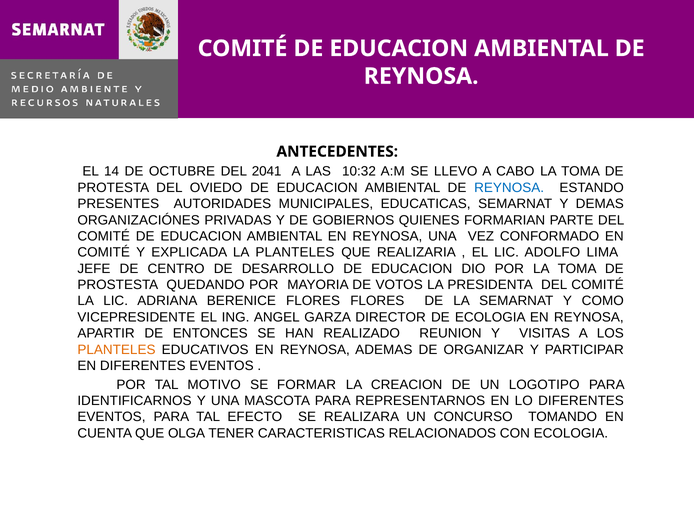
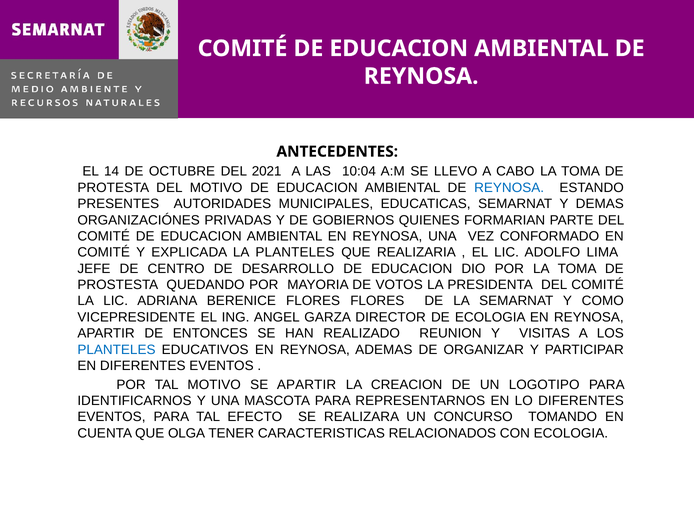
2041: 2041 -> 2021 (267, 172)
10:32: 10:32 -> 10:04 (359, 172)
DEL OVIEDO: OVIEDO -> MOTIVO (216, 188)
PLANTELES colour: orange -> blue (116, 350)
SE FORMAR: FORMAR -> APARTIR (307, 385)
